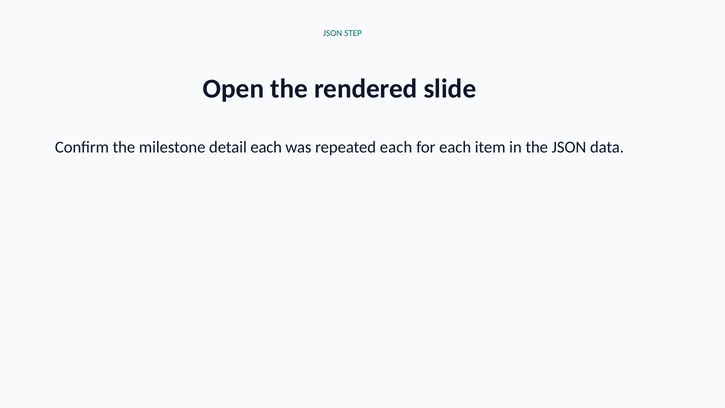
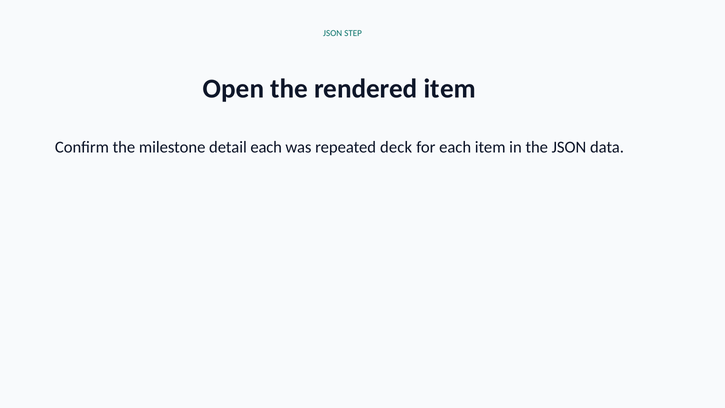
rendered slide: slide -> item (450, 89)
repeated each: each -> deck (396, 147)
